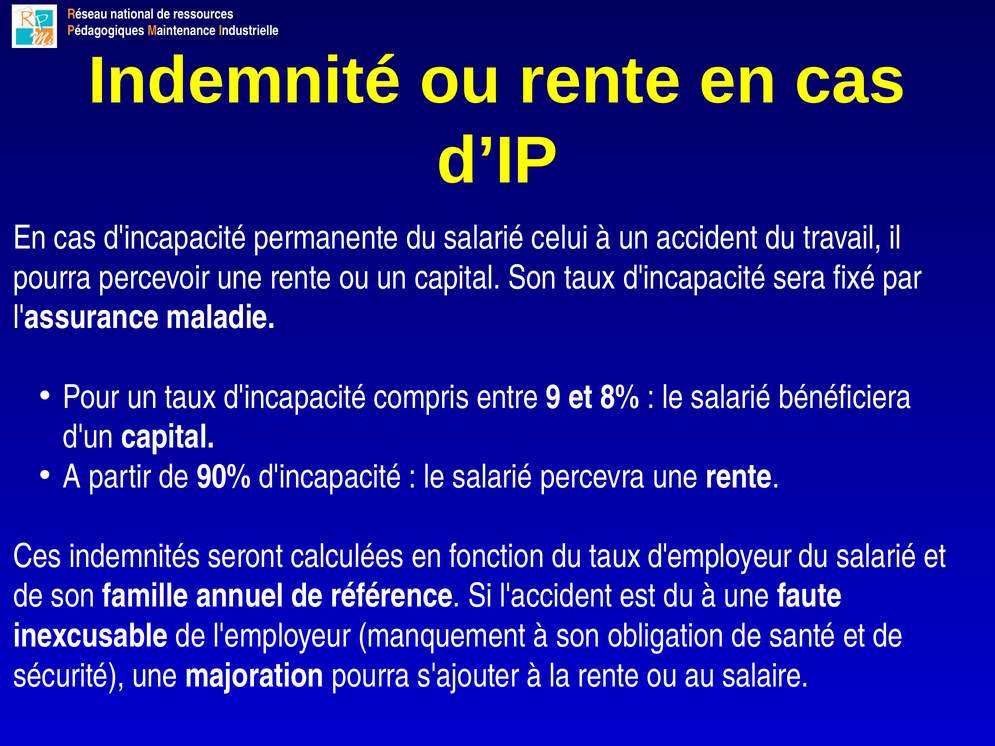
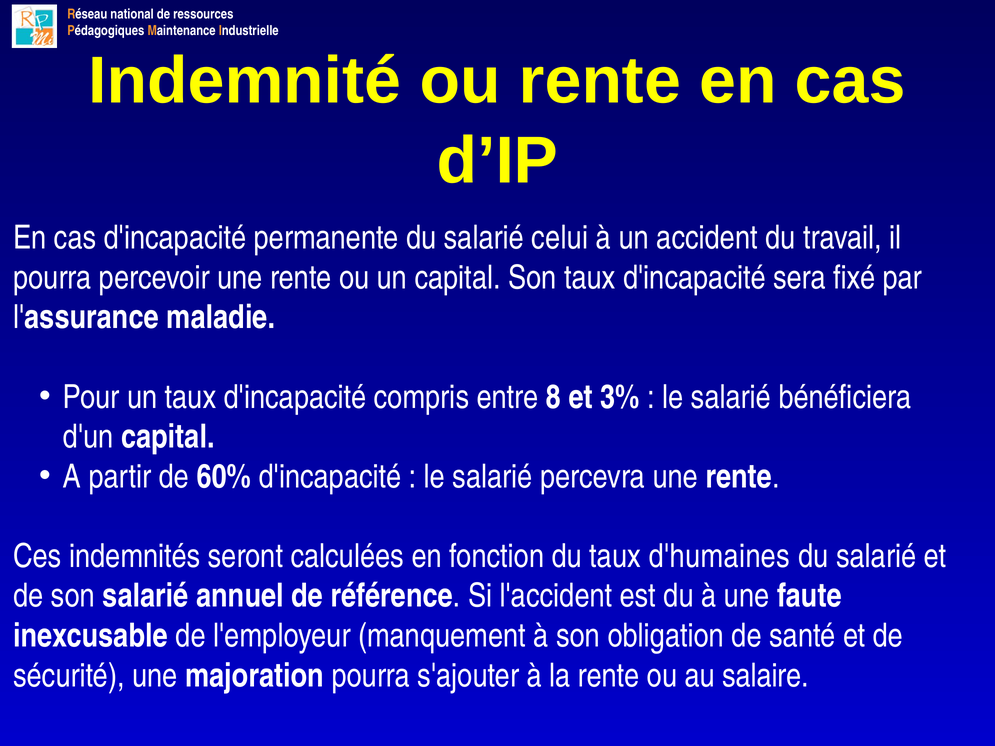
9: 9 -> 8 (553, 397)
8%: 8% -> 3% (620, 397)
90%: 90% -> 60% (224, 477)
d'employeur: d'employeur -> d'humaines (719, 556)
son famille: famille -> salarié (145, 596)
